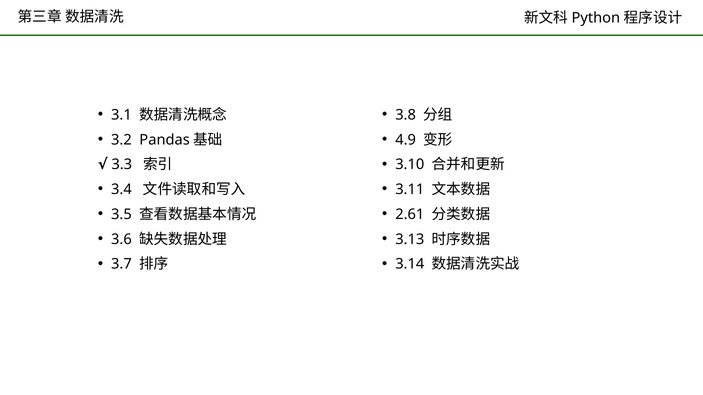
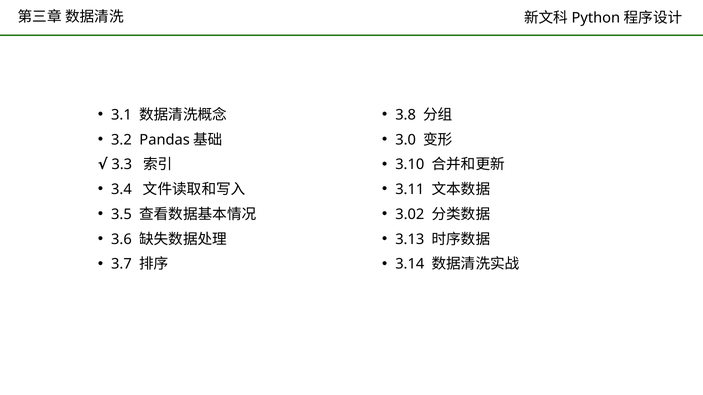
4.9: 4.9 -> 3.0 (406, 140)
2.61: 2.61 -> 3.02 (410, 215)
